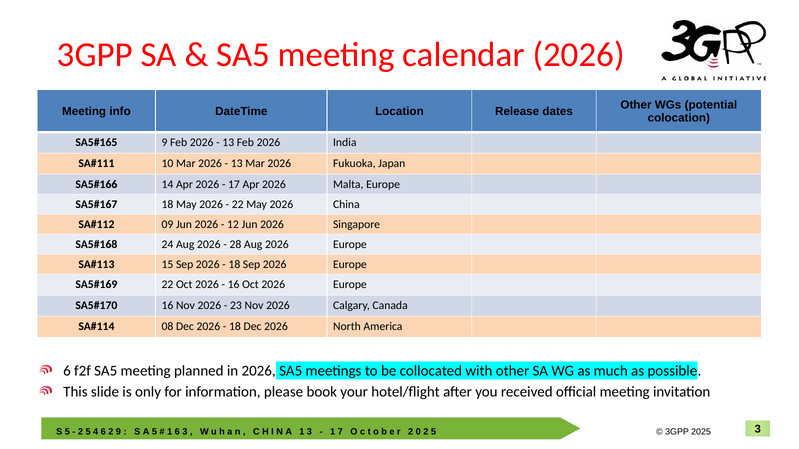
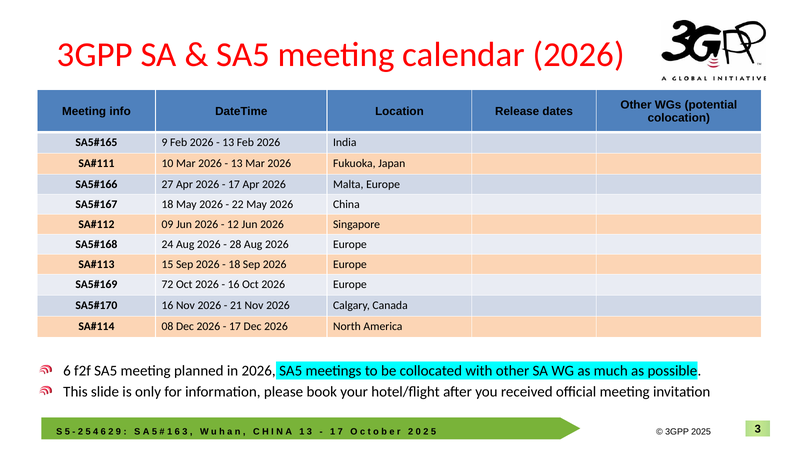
14: 14 -> 27 (167, 185)
22: 22 -> 72 (167, 285)
23: 23 -> 21 (236, 306)
18: 18 -> 17 (235, 327)
